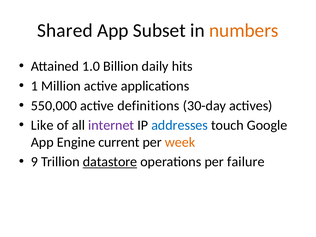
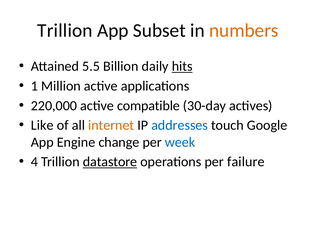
Shared: Shared -> Trillion (65, 31)
1.0: 1.0 -> 5.5 (91, 66)
hits underline: none -> present (182, 66)
550,000: 550,000 -> 220,000 (54, 106)
definitions: definitions -> compatible (148, 106)
internet colour: purple -> orange (111, 125)
current: current -> change (119, 142)
week colour: orange -> blue (180, 142)
9: 9 -> 4 (34, 162)
